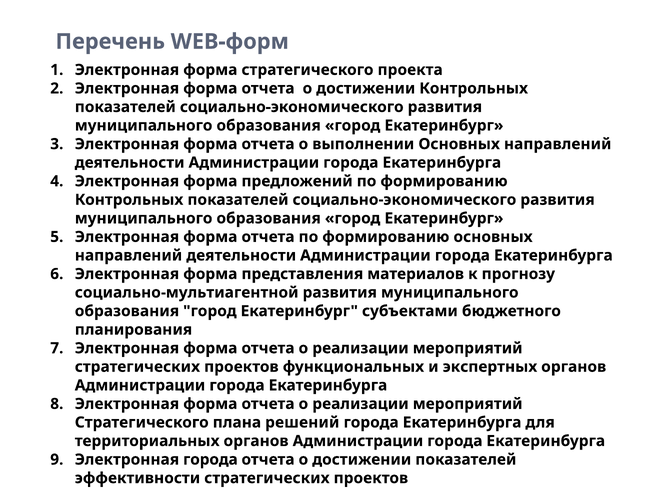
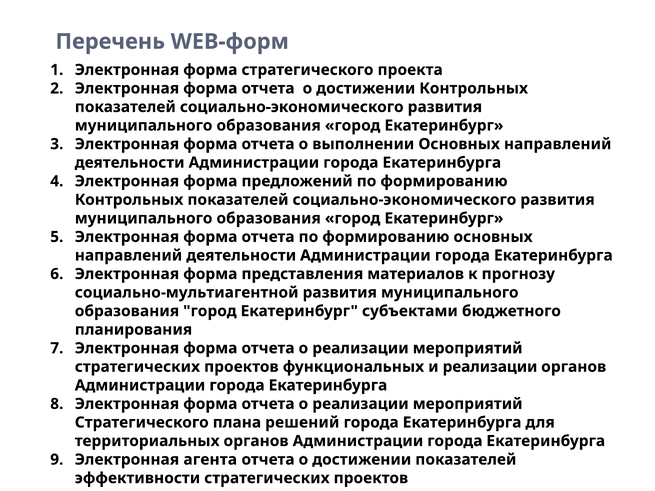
и экспертных: экспертных -> реализации (490, 367)
Электронная города: города -> агента (210, 460)
